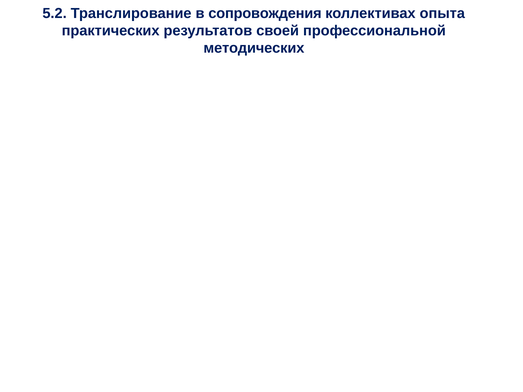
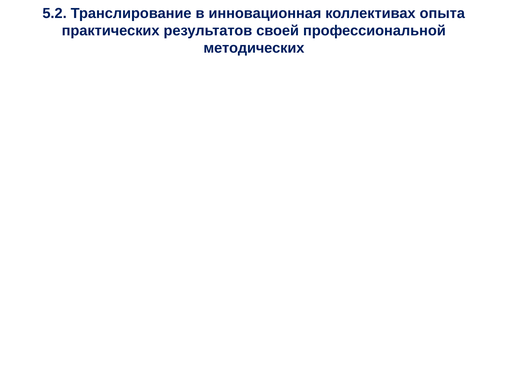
сопровождения: сопровождения -> инновационная (265, 13)
